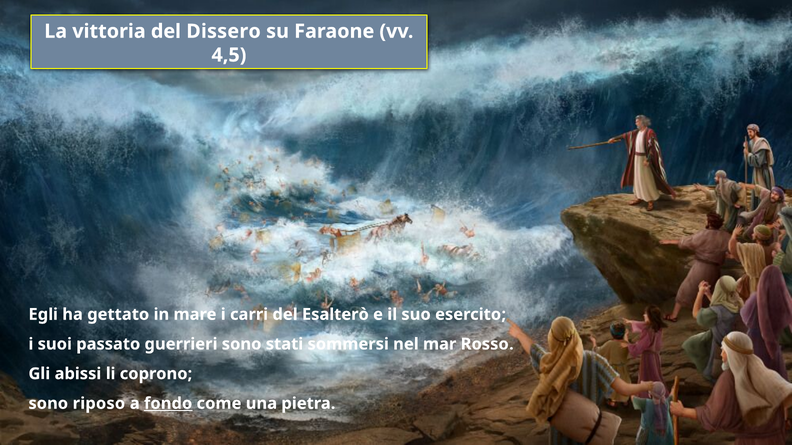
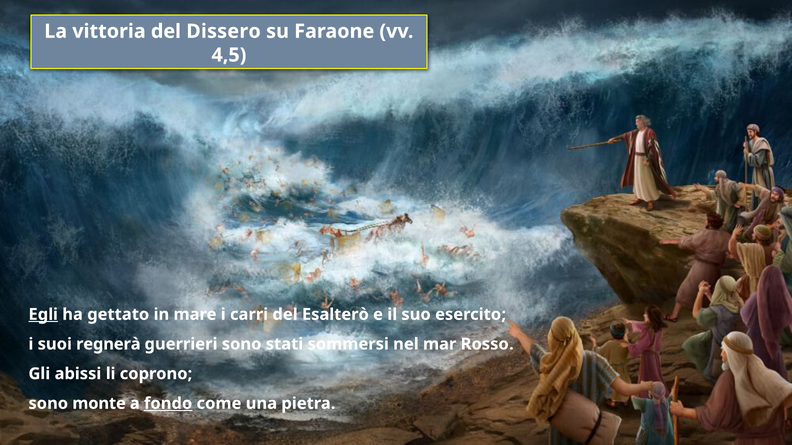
Egli underline: none -> present (43, 315)
passato: passato -> regnerà (108, 344)
riposo: riposo -> monte (99, 404)
